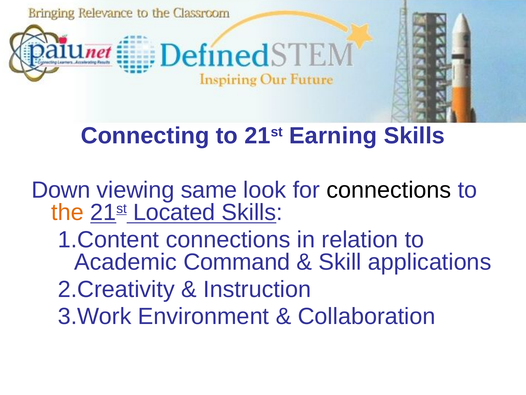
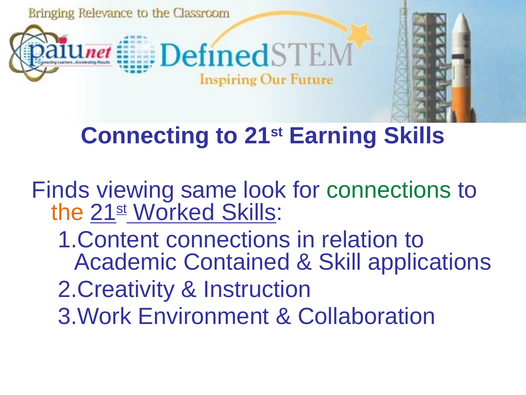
Down: Down -> Finds (61, 190)
connections colour: black -> green (389, 190)
Located: Located -> Worked (174, 212)
Command: Command -> Contained (237, 262)
